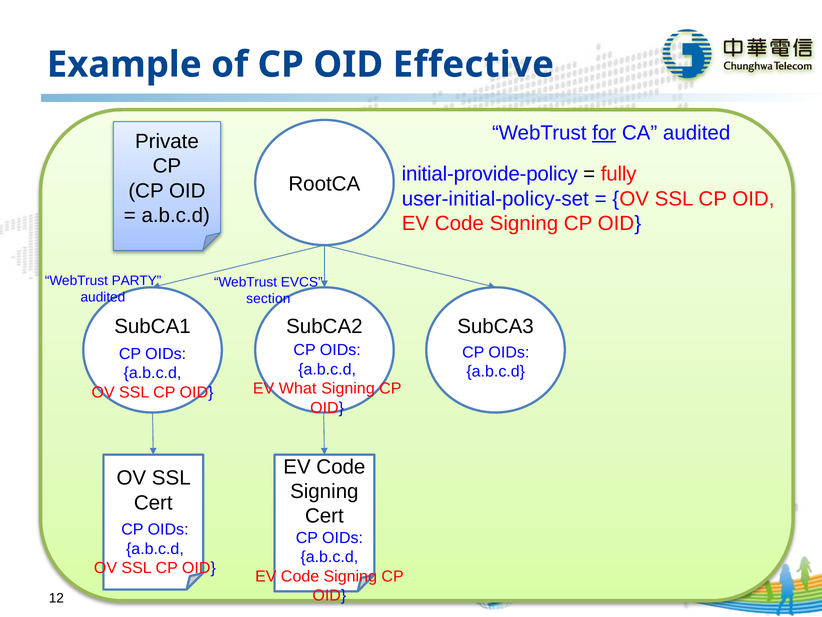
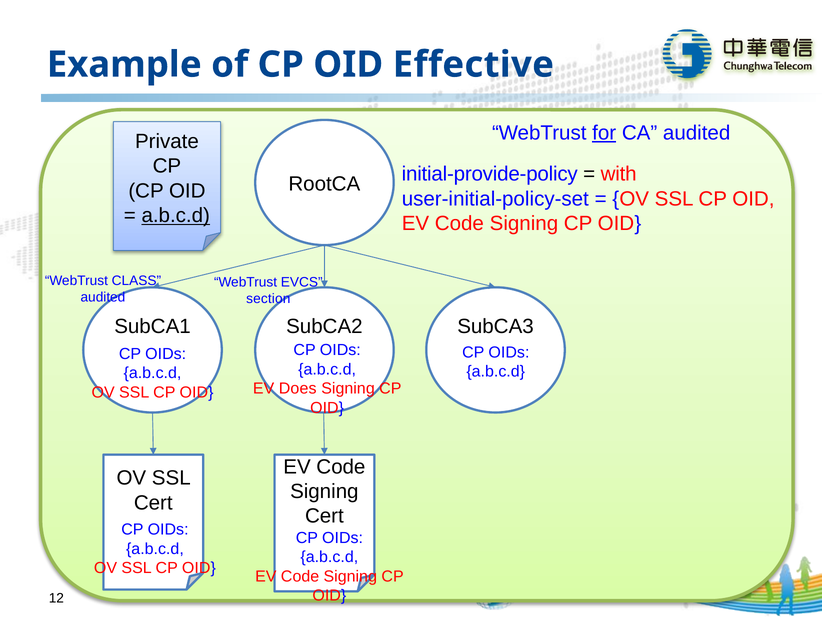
fully: fully -> with (619, 174)
a.b.c.d underline: none -> present (176, 215)
PARTY: PARTY -> CLASS (136, 281)
What: What -> Does (298, 388)
